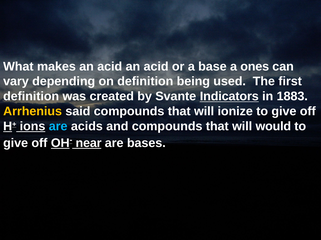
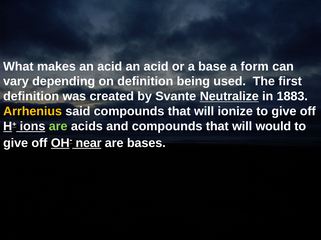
ones: ones -> form (255, 67)
Indicators: Indicators -> Neutralize (229, 97)
are colour: light blue -> light green (58, 127)
